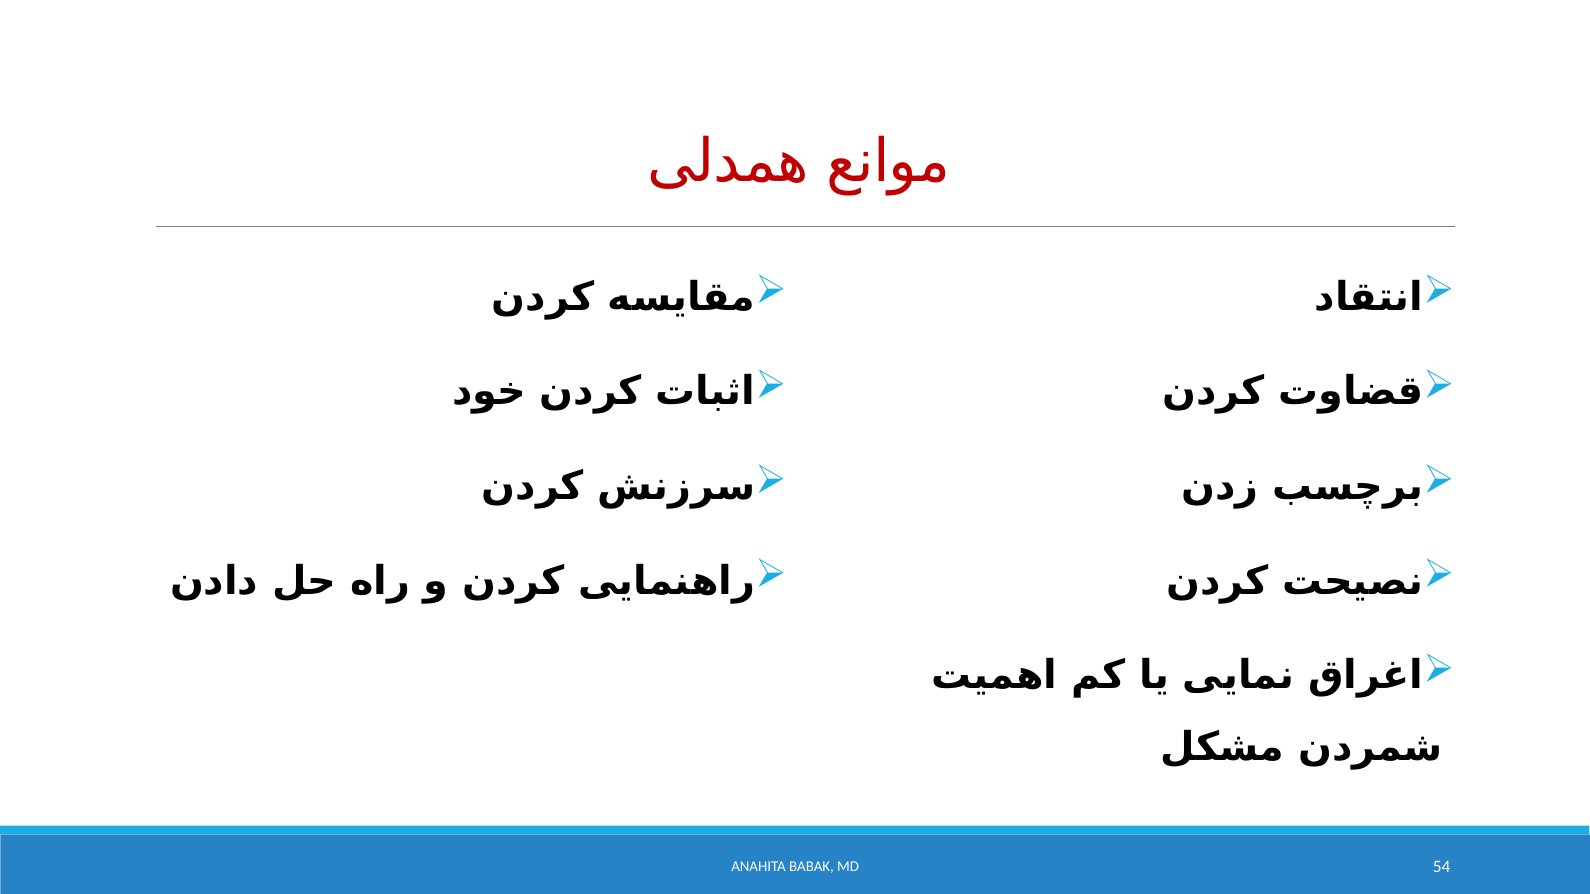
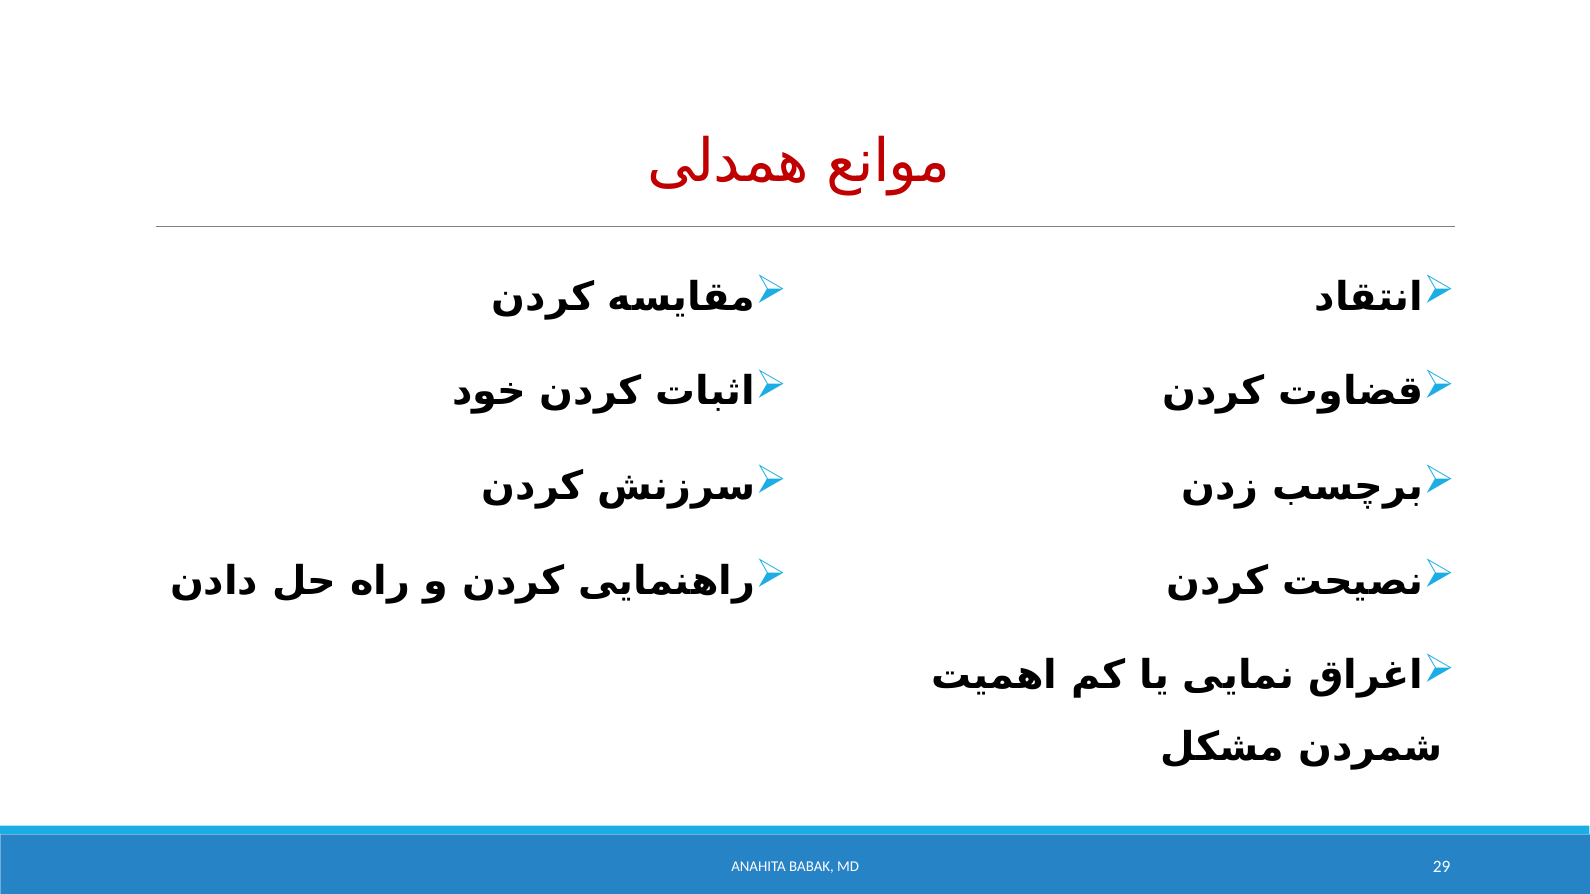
54: 54 -> 29 (1442, 867)
